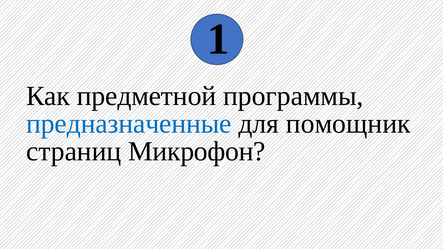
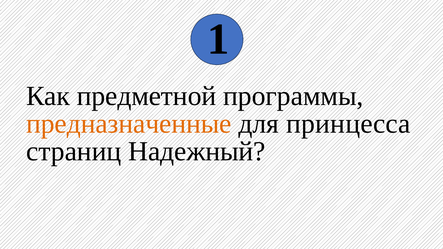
предназначенные colour: blue -> orange (129, 124)
помощник: помощник -> принцесса (348, 124)
Микрофон: Микрофон -> Надежный (197, 152)
